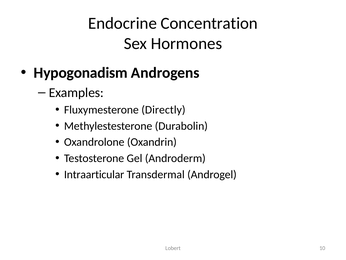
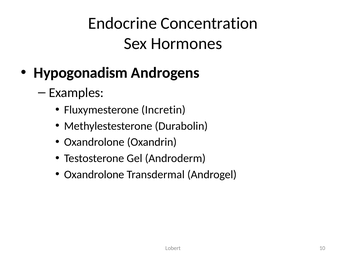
Directly: Directly -> Incretin (163, 110)
Intraarticular: Intraarticular -> Oxandrolone (94, 174)
